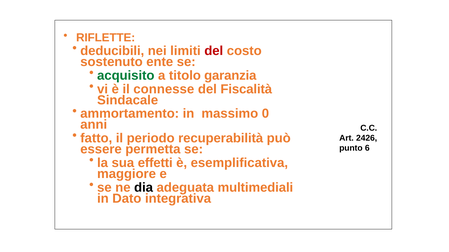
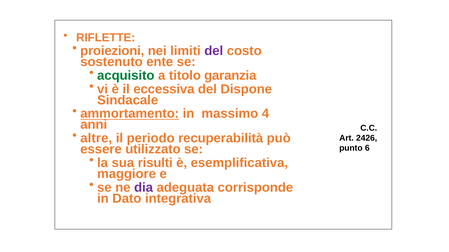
deducibili: deducibili -> proiezioni (112, 51)
del colour: red -> purple (214, 51)
connesse: connesse -> eccessiva (164, 89)
Fiscalità: Fiscalità -> Dispone (246, 89)
ammortamento underline: none -> present (130, 114)
0: 0 -> 4 (265, 114)
fatto: fatto -> altre (96, 139)
permetta: permetta -> utilizzato (153, 150)
effetti: effetti -> risulti (155, 163)
dia colour: black -> purple (144, 188)
multimediali: multimediali -> corrisponde (255, 188)
